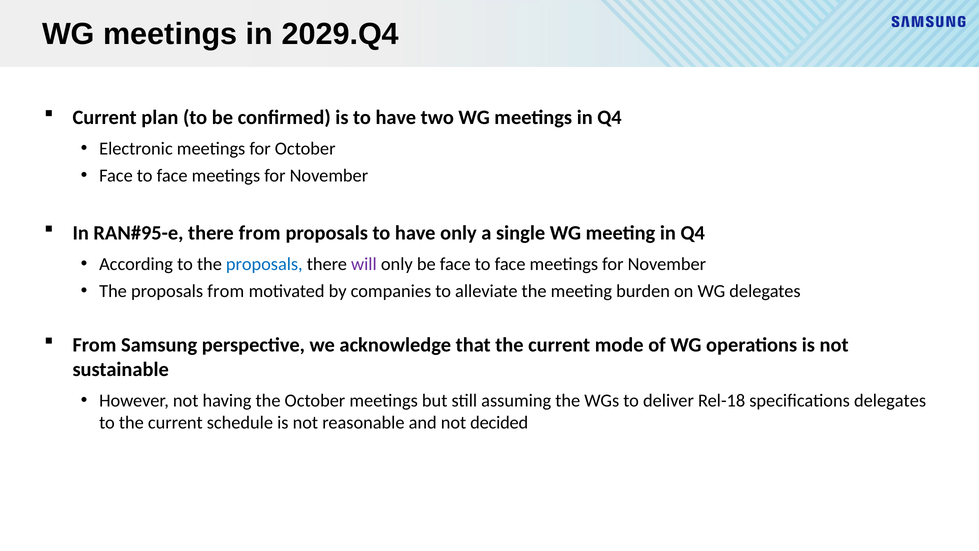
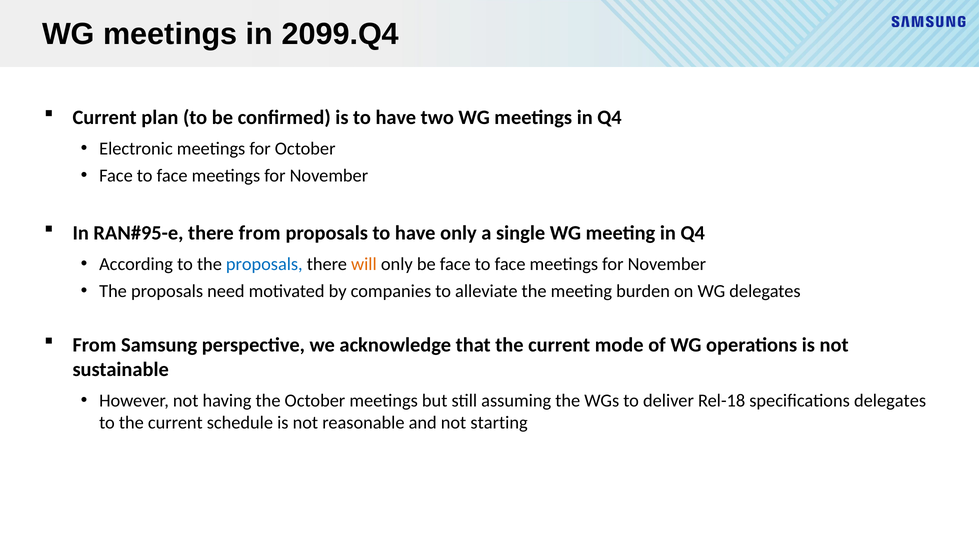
2029.Q4: 2029.Q4 -> 2099.Q4 (340, 34)
will colour: purple -> orange (364, 264)
proposals from: from -> need (226, 291)
decided: decided -> starting (499, 422)
